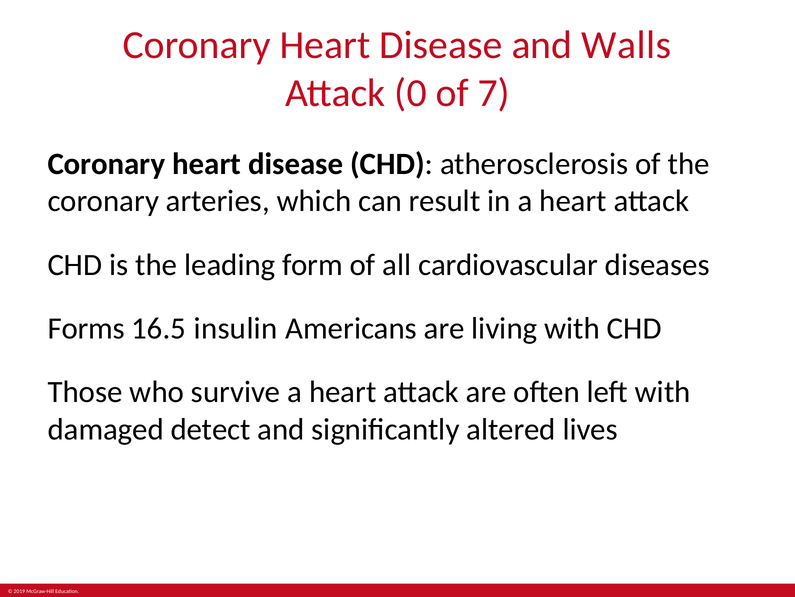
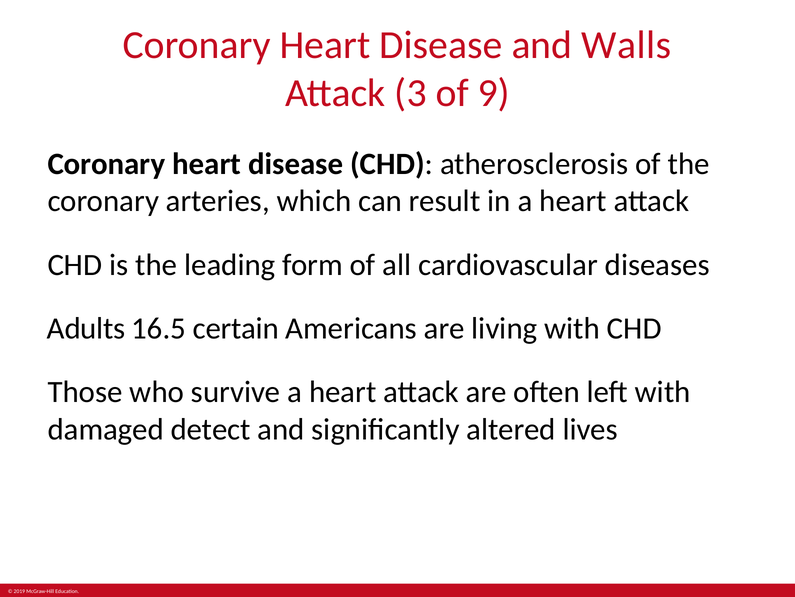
0: 0 -> 3 (411, 93)
7: 7 -> 9 (494, 93)
Forms: Forms -> Adults (86, 328)
insulin: insulin -> certain (236, 328)
